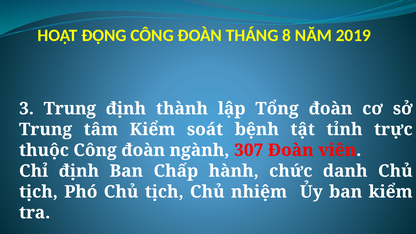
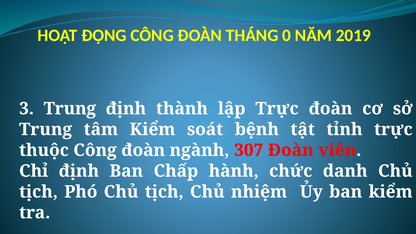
8: 8 -> 0 (287, 35)
lập Tổng: Tổng -> Trực (277, 109)
